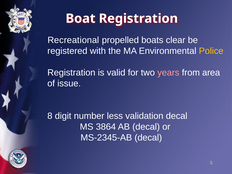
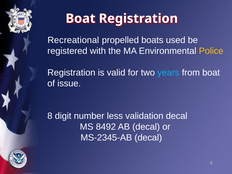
clear: clear -> used (176, 40)
years colour: pink -> light blue (168, 73)
from area: area -> boat (211, 73)
3864: 3864 -> 8492 (106, 127)
